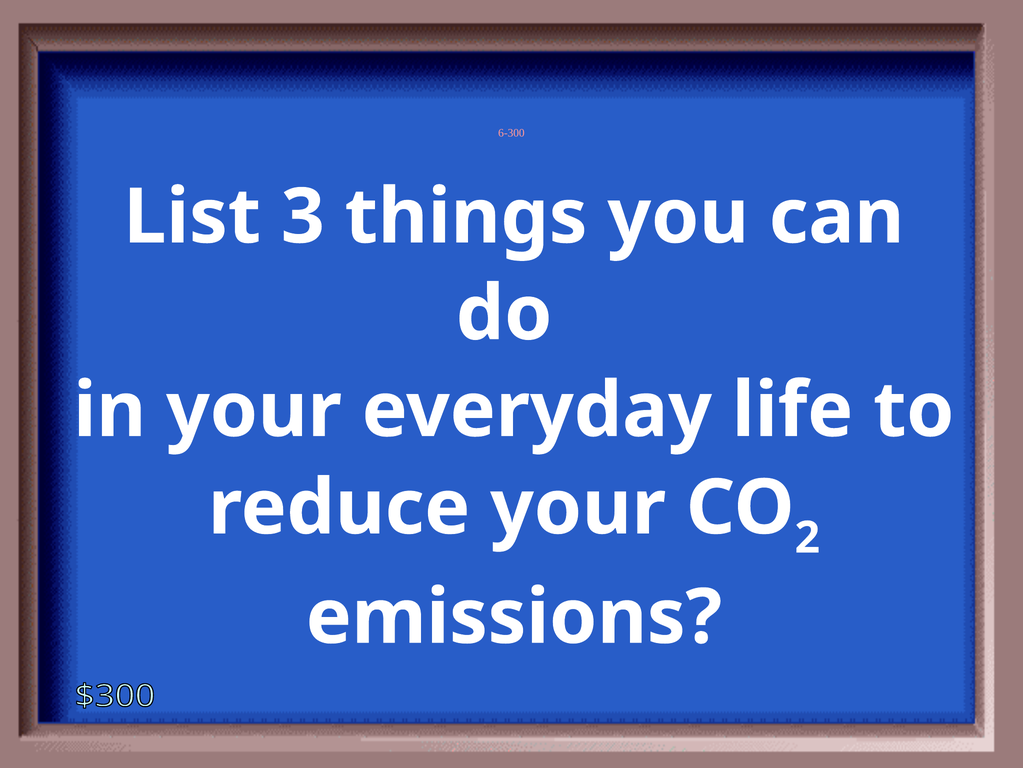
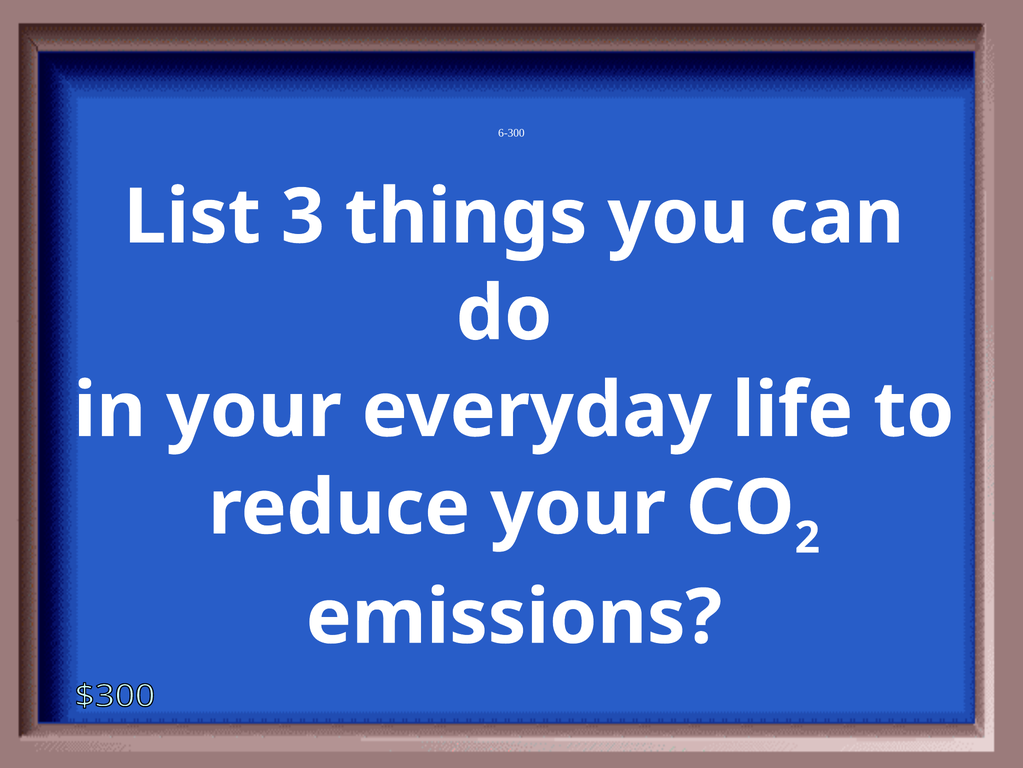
6-300 colour: pink -> white (511, 133)
